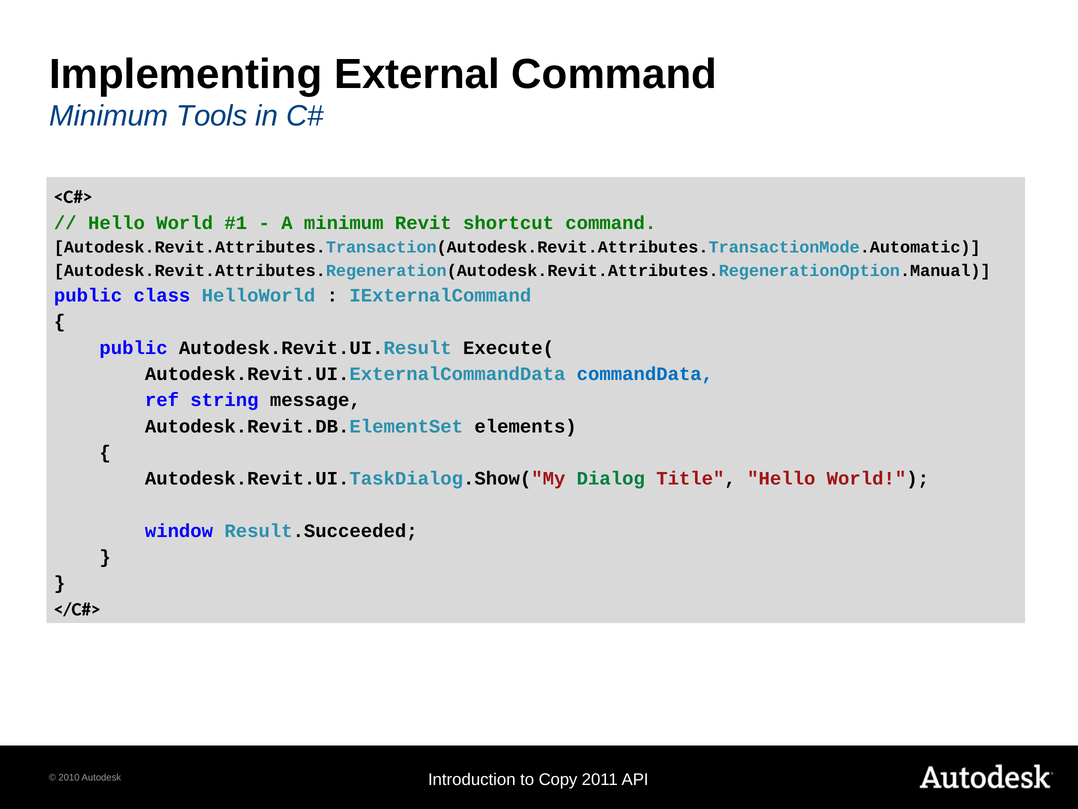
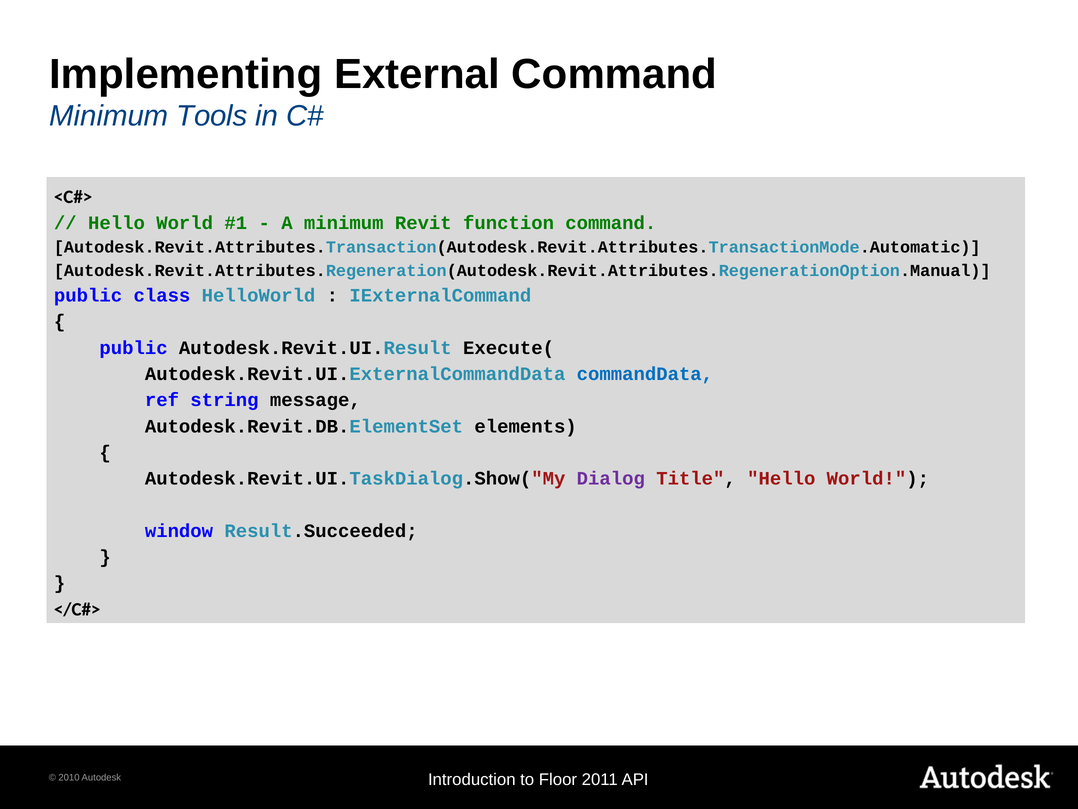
shortcut: shortcut -> function (509, 223)
Dialog colour: green -> purple (611, 478)
Copy: Copy -> Floor (558, 779)
